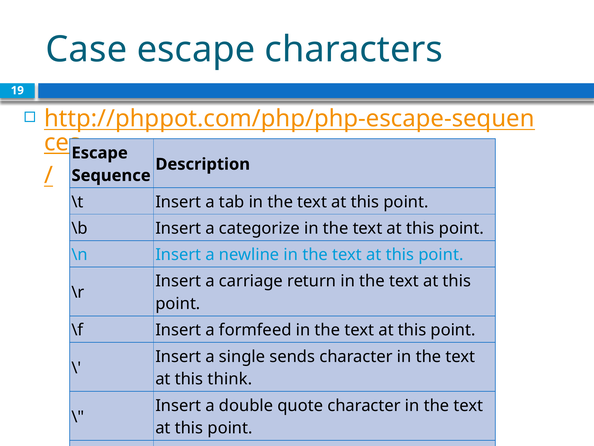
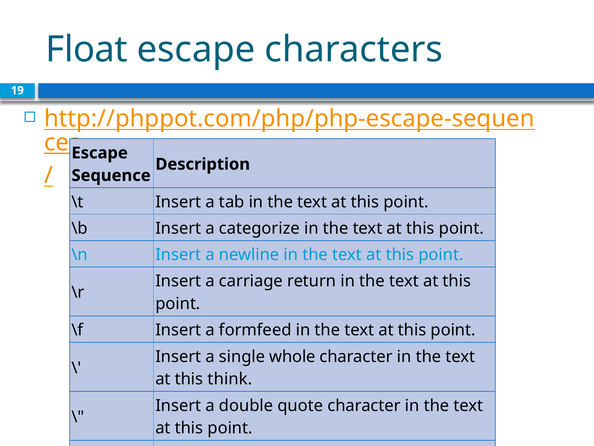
Case: Case -> Float (87, 50)
sends: sends -> whole (292, 356)
